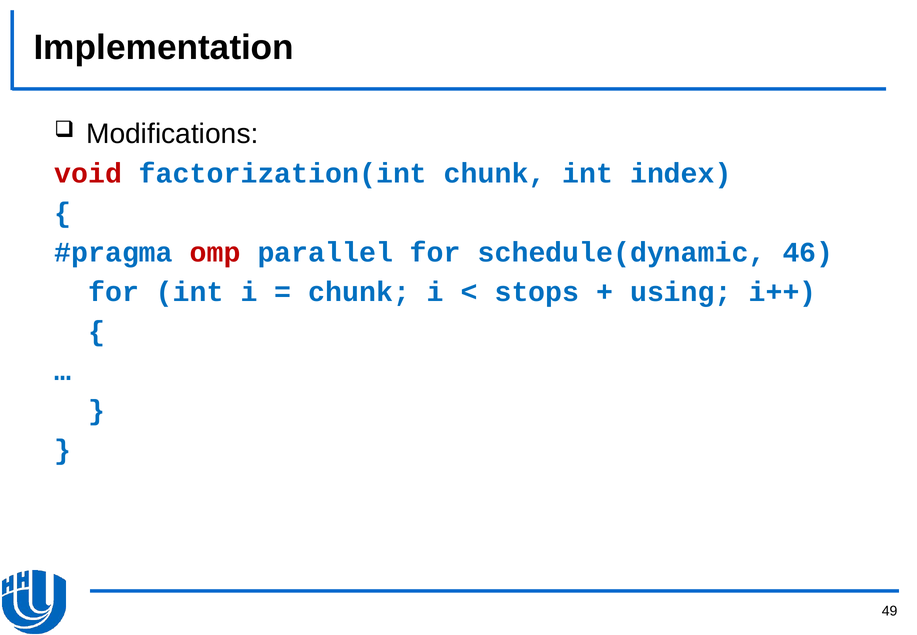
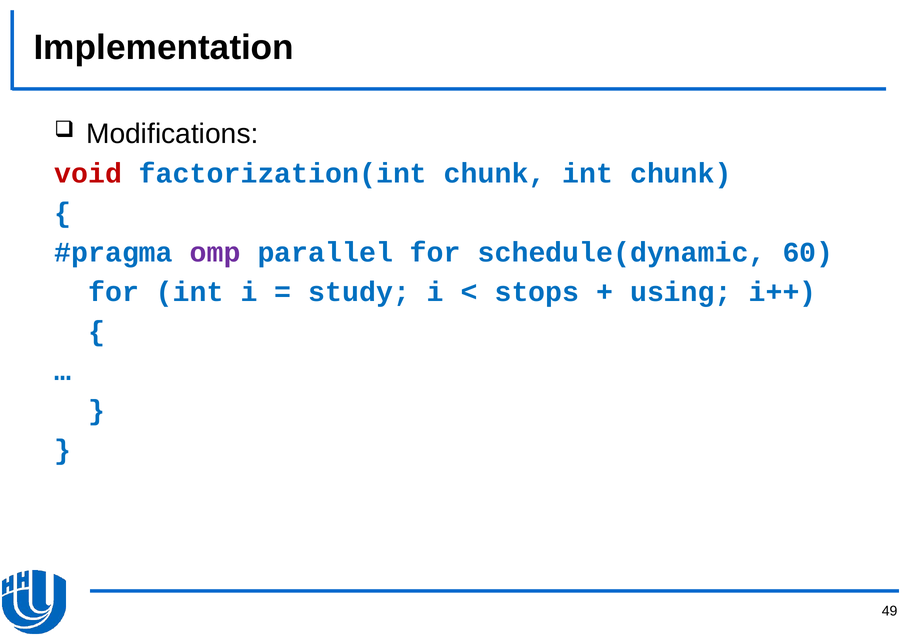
int index: index -> chunk (681, 173)
omp colour: red -> purple (215, 252)
46: 46 -> 60 (808, 252)
chunk: chunk -> study (359, 292)
